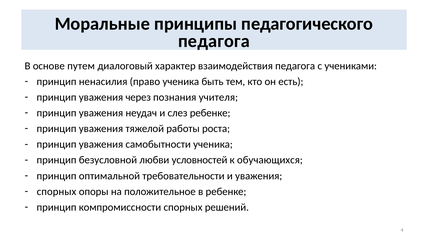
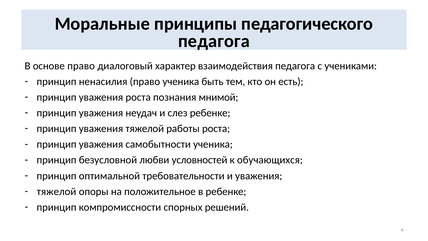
основе путем: путем -> право (81, 66)
уважения через: через -> роста (138, 97)
учителя: учителя -> мнимой (218, 97)
спорных: спорных -> тяжелой (57, 191)
